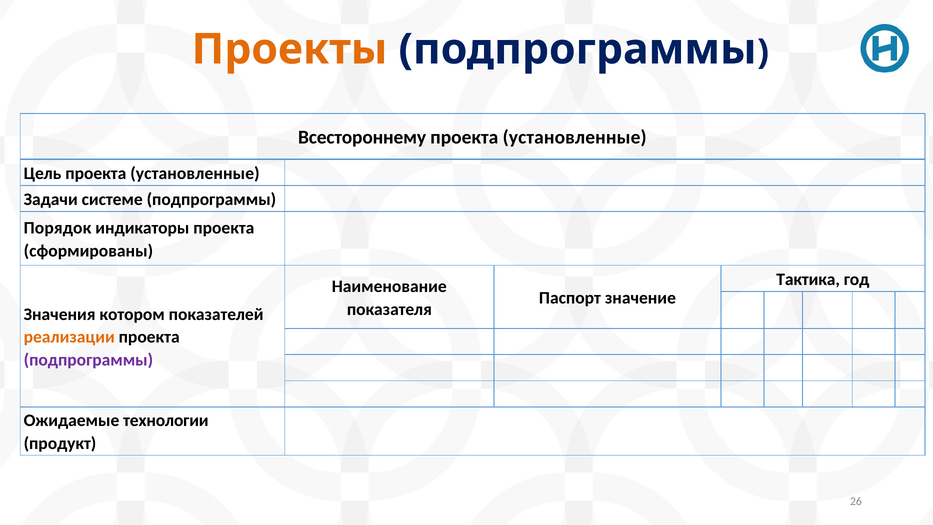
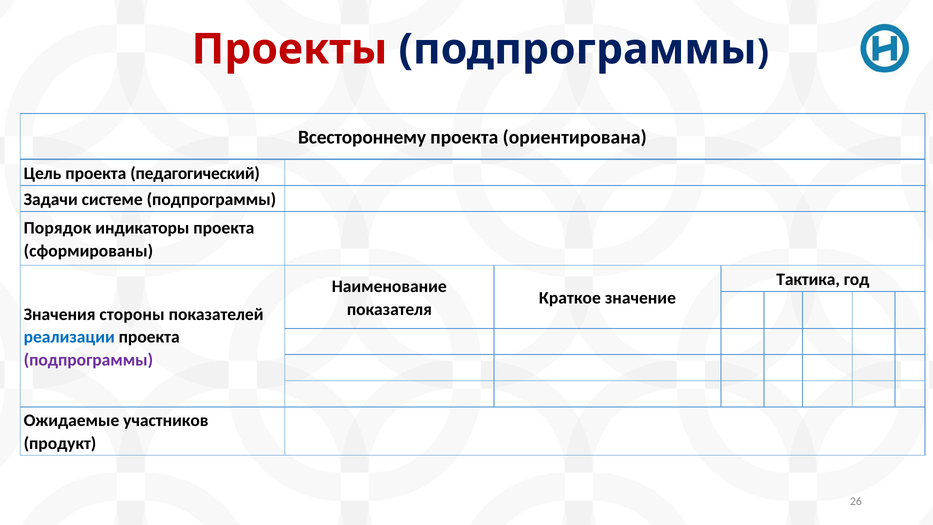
Проекты colour: orange -> red (289, 49)
установленные: установленные -> ориентирована (575, 137)
Цель проекта установленные: установленные -> педагогический (195, 173)
Паспорт: Паспорт -> Краткое (570, 298)
котором: котором -> стороны (132, 314)
реализации colour: orange -> blue (69, 337)
технологии: технологии -> участников (166, 420)
